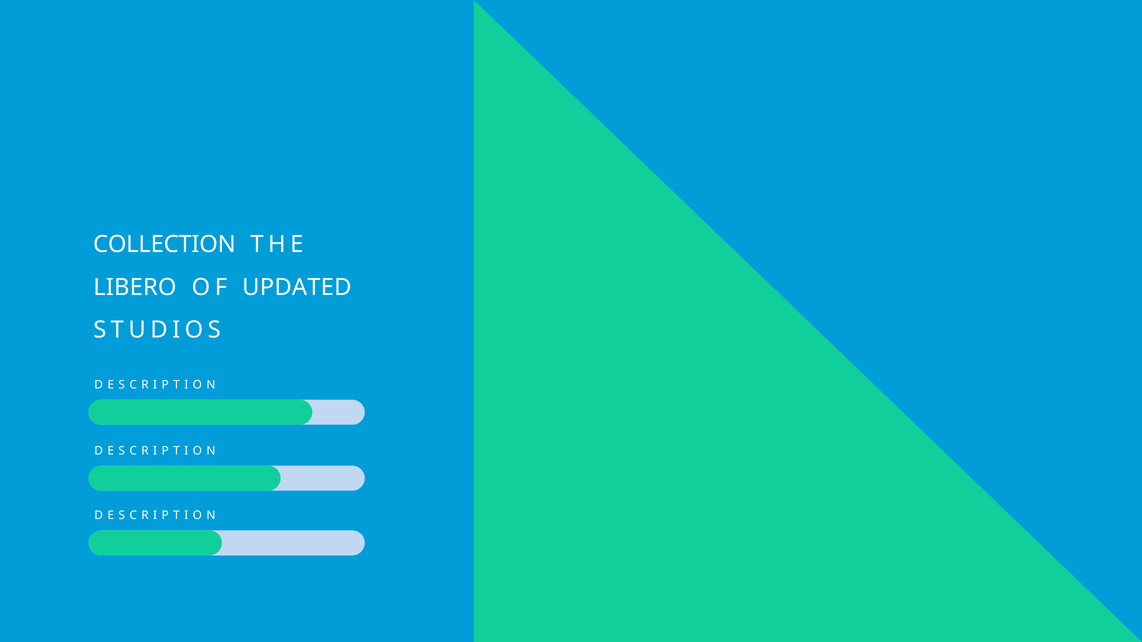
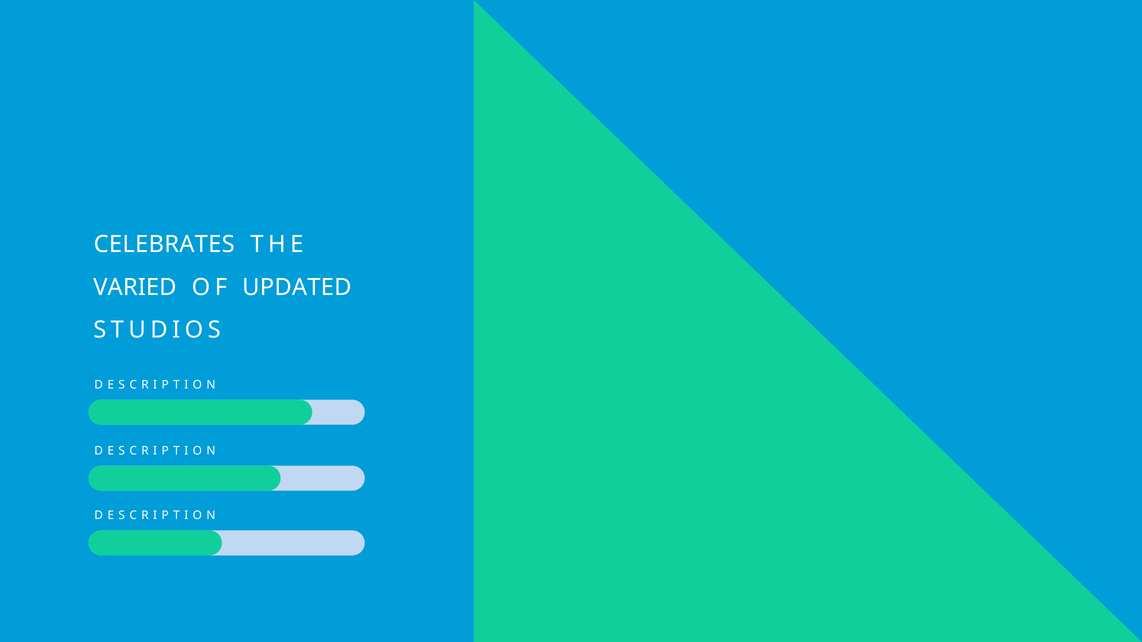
COLLECTION: COLLECTION -> CELEBRATES (164, 245)
LIBERO: LIBERO -> VARIED (135, 287)
